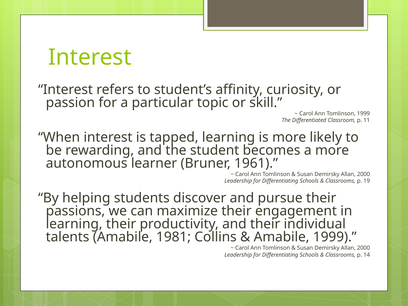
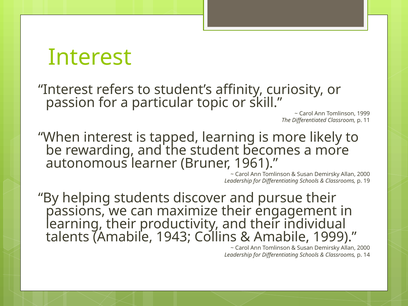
1981: 1981 -> 1943 (174, 237)
